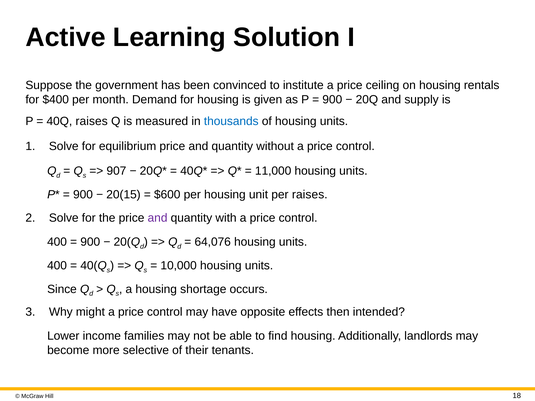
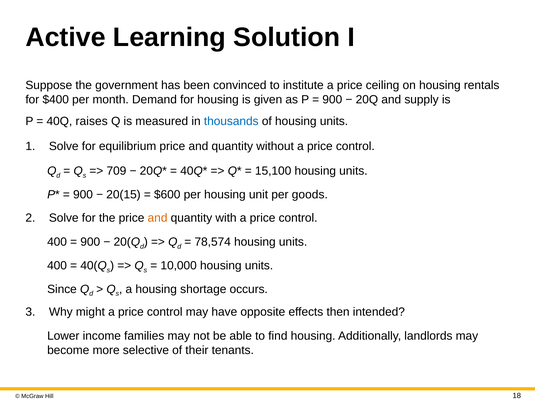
907: 907 -> 709 (116, 171)
11,000: 11,000 -> 15,100 (273, 171)
per raises: raises -> goods (310, 195)
and colour: purple -> orange (158, 218)
64,076: 64,076 -> 78,574 (213, 242)
